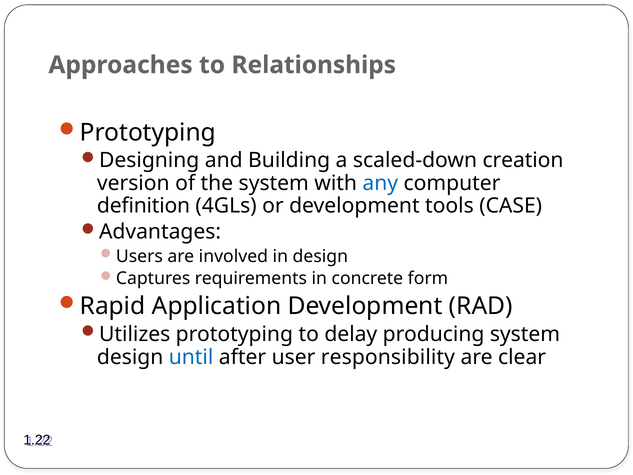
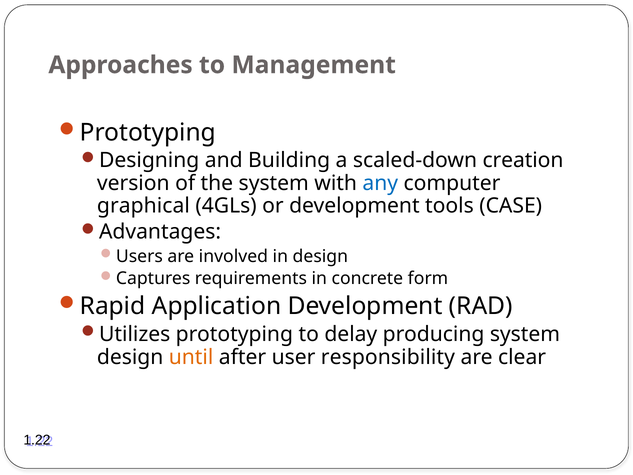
Relationships: Relationships -> Management (314, 65)
definition: definition -> graphical (143, 206)
until colour: blue -> orange (191, 357)
